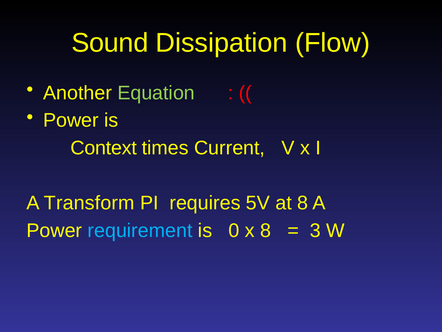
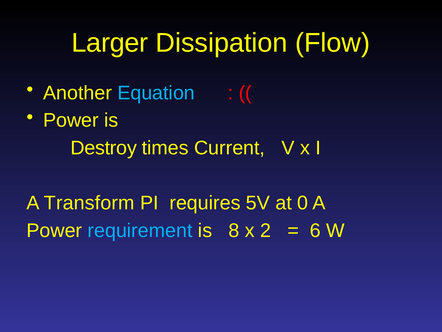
Sound: Sound -> Larger (110, 43)
Equation colour: light green -> light blue (156, 93)
Context: Context -> Destroy (104, 148)
at 8: 8 -> 0 (303, 203)
0: 0 -> 8 (234, 230)
x 8: 8 -> 2 (266, 230)
3: 3 -> 6 (315, 230)
